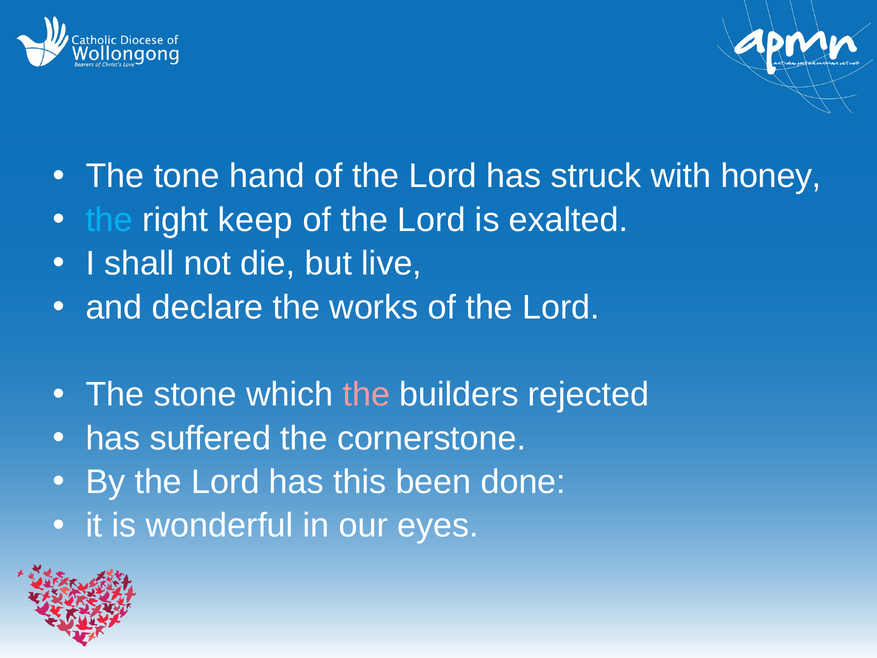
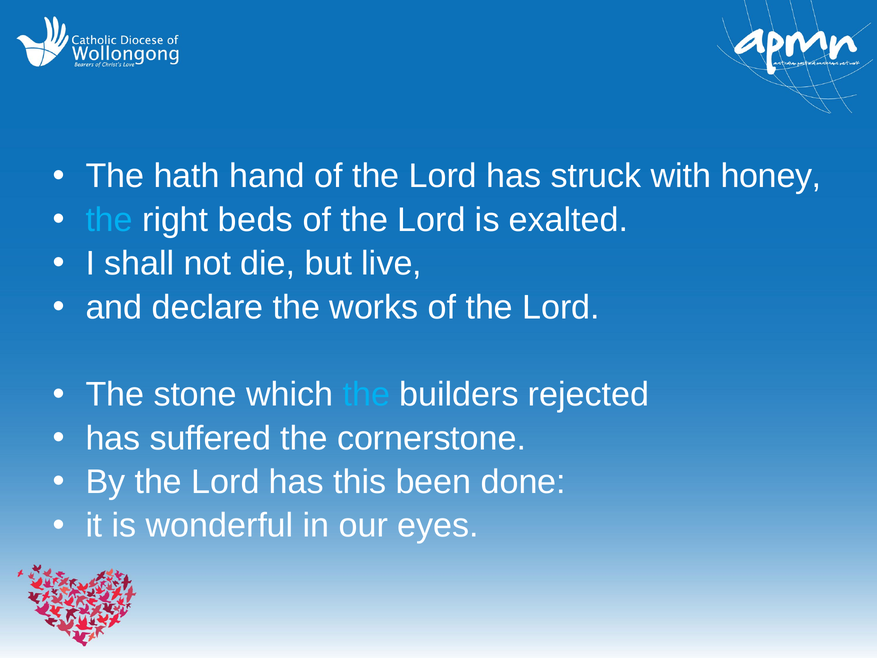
tone: tone -> hath (187, 176)
keep: keep -> beds (255, 220)
the colour: pink -> light blue (366, 394)
